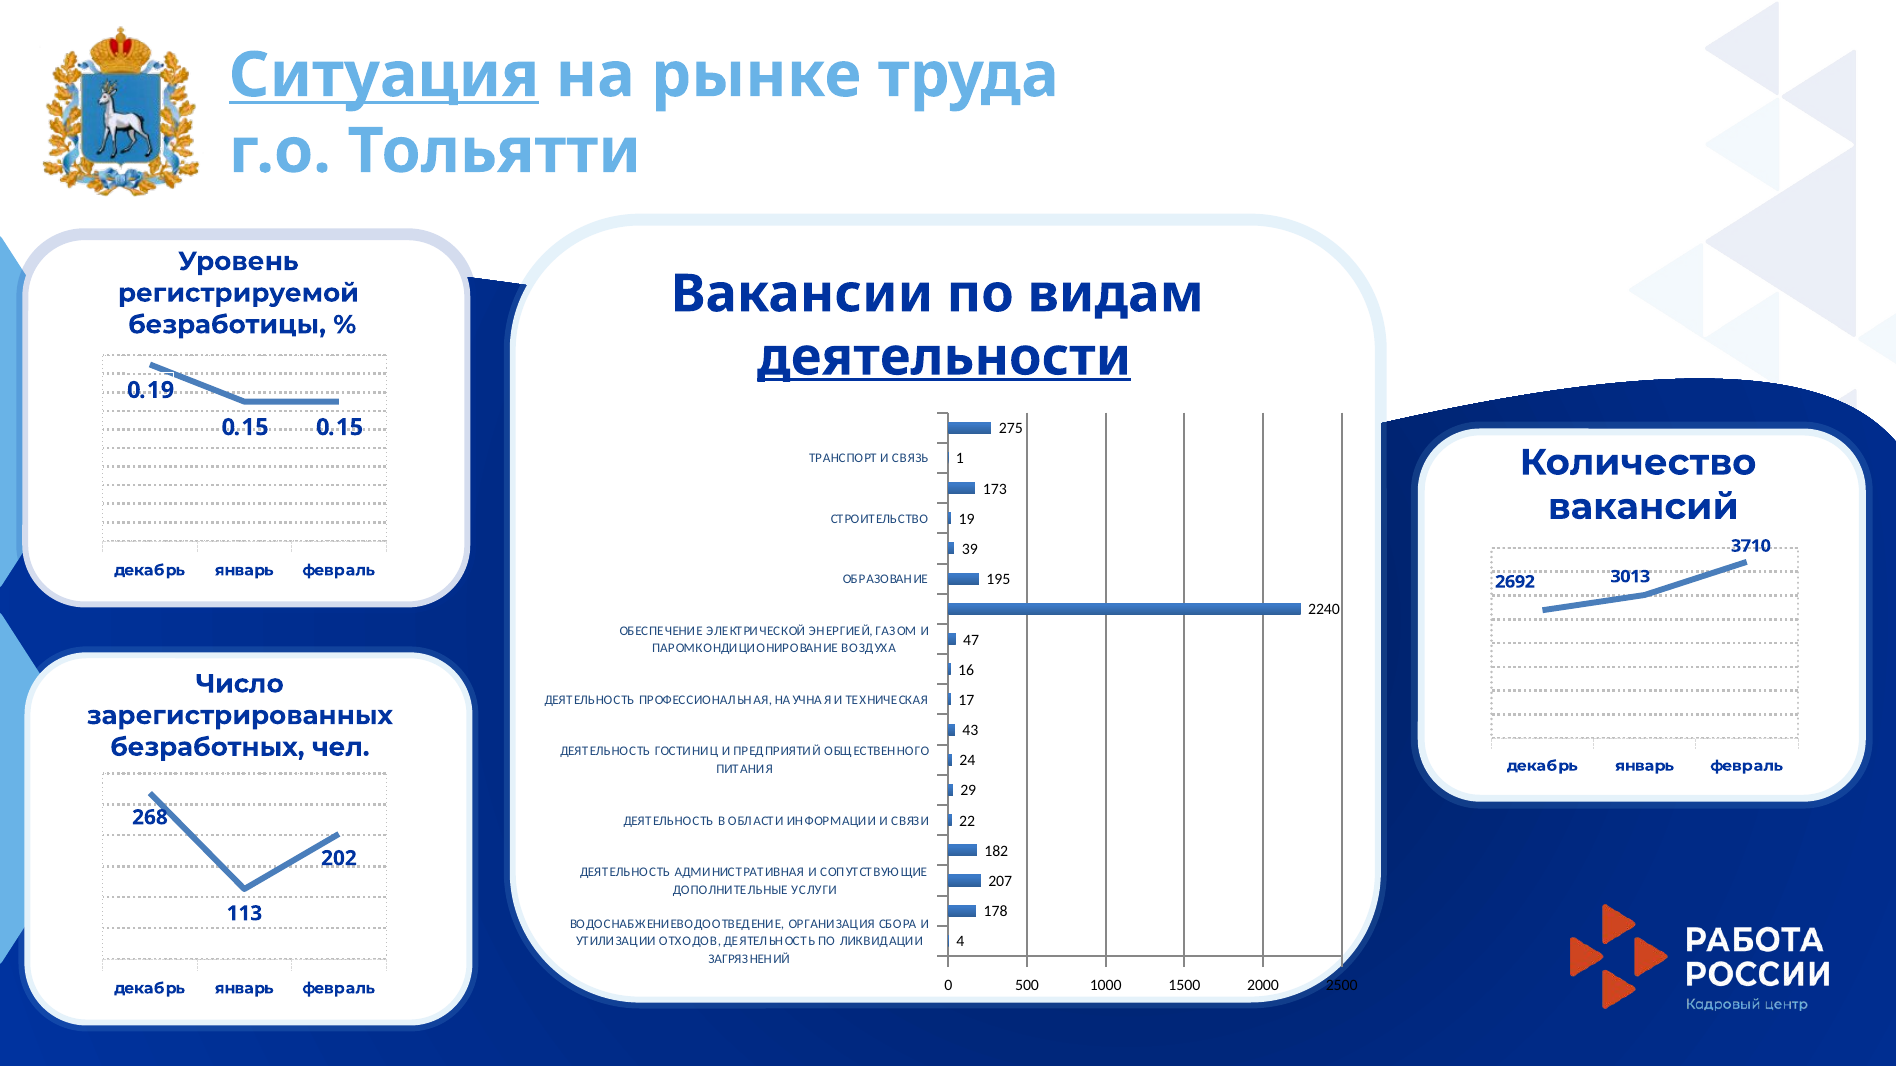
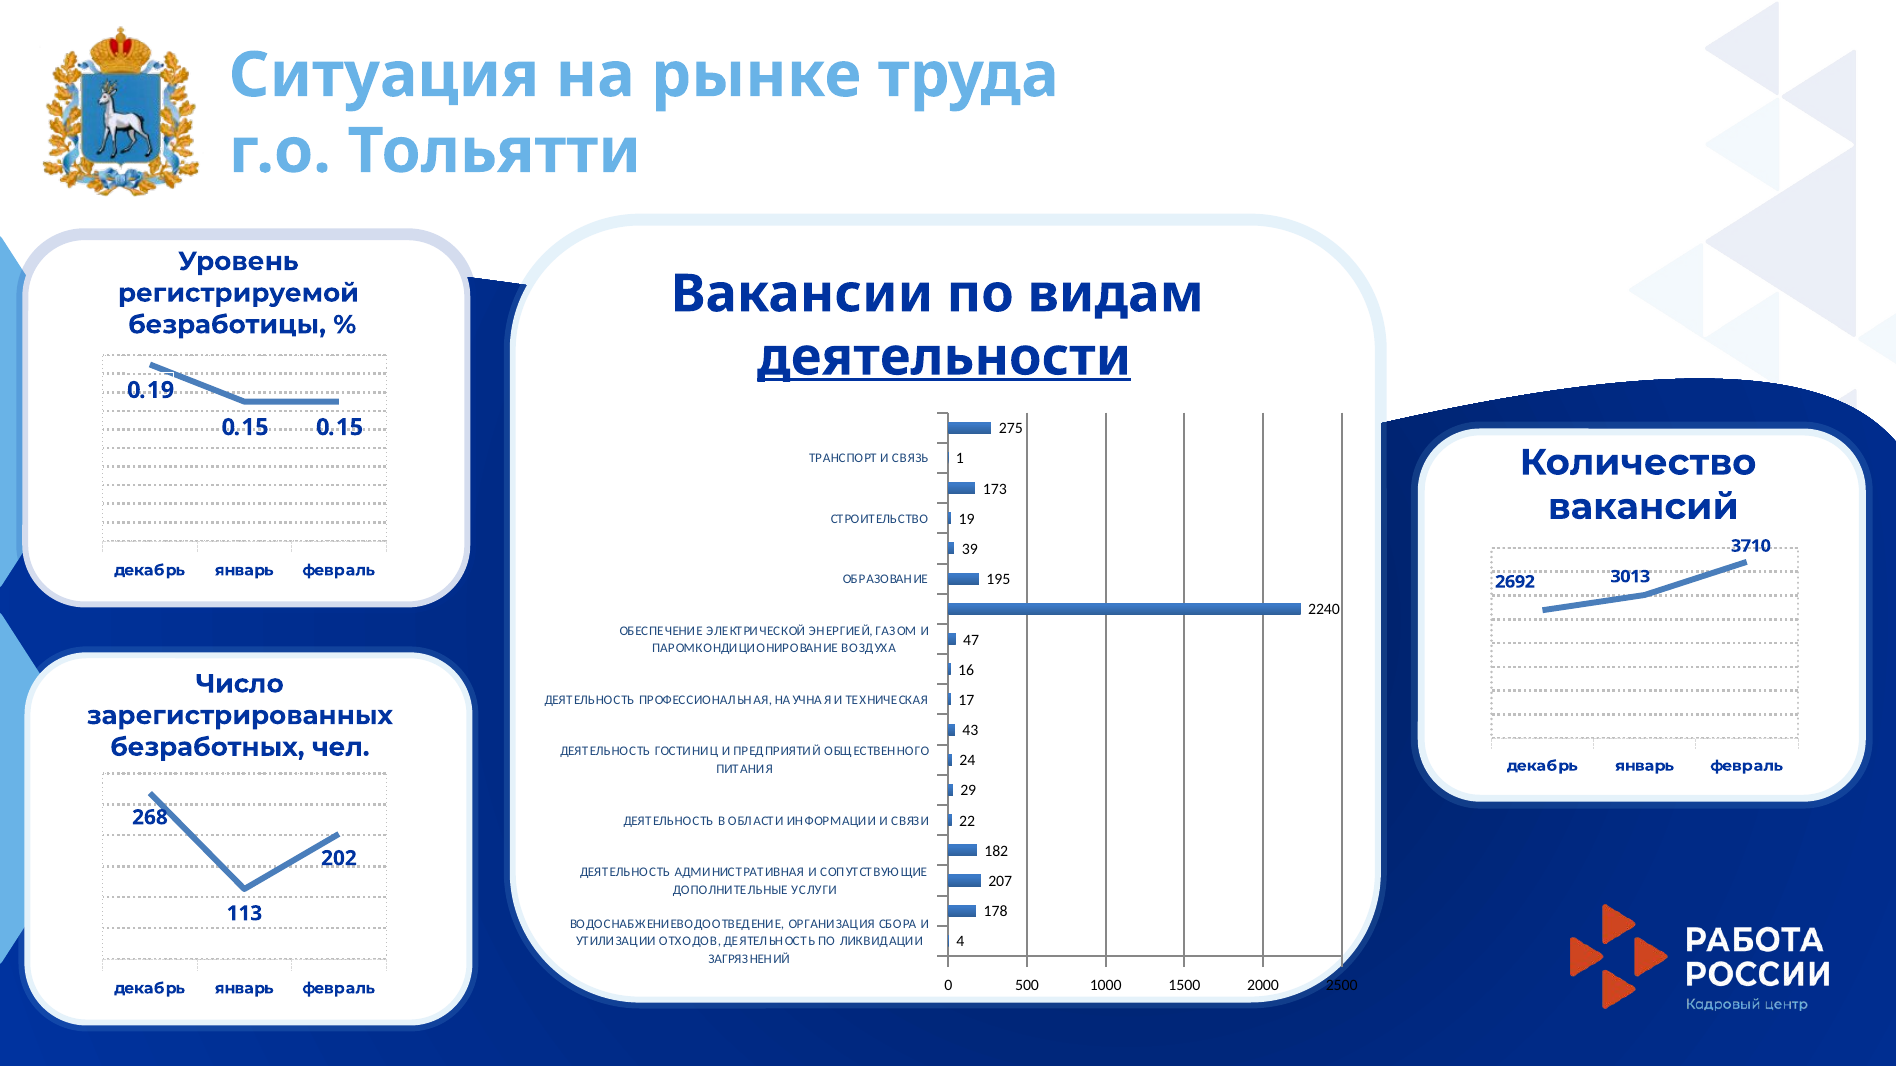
Ситуация underline: present -> none (384, 75)
